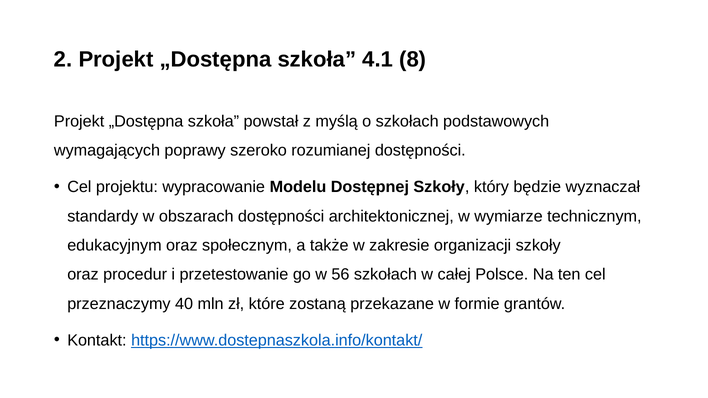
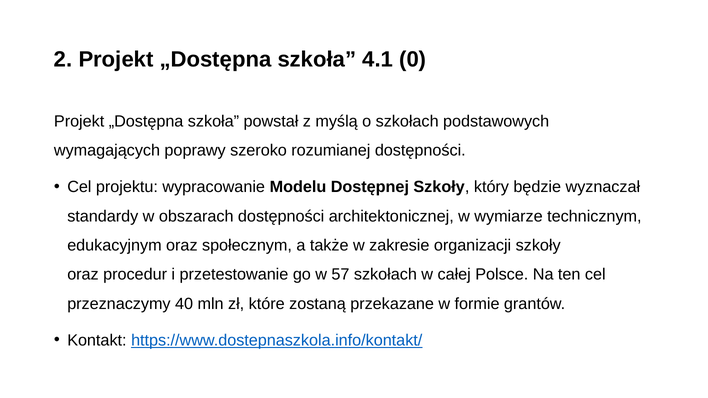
8: 8 -> 0 (413, 60)
56: 56 -> 57 (341, 275)
